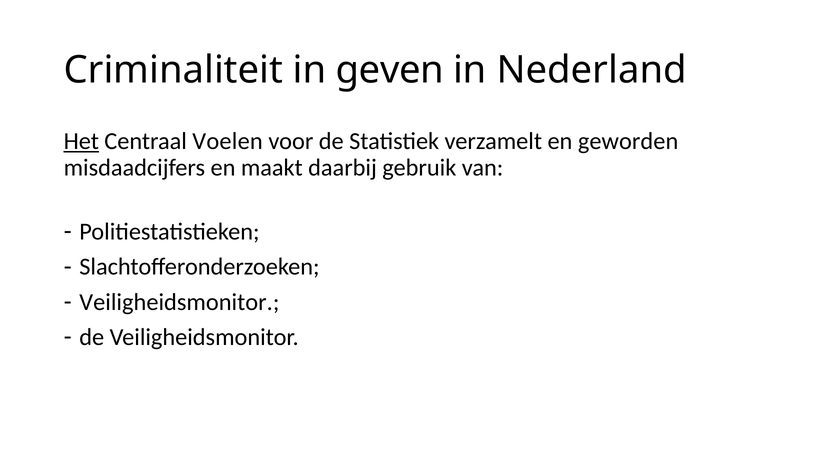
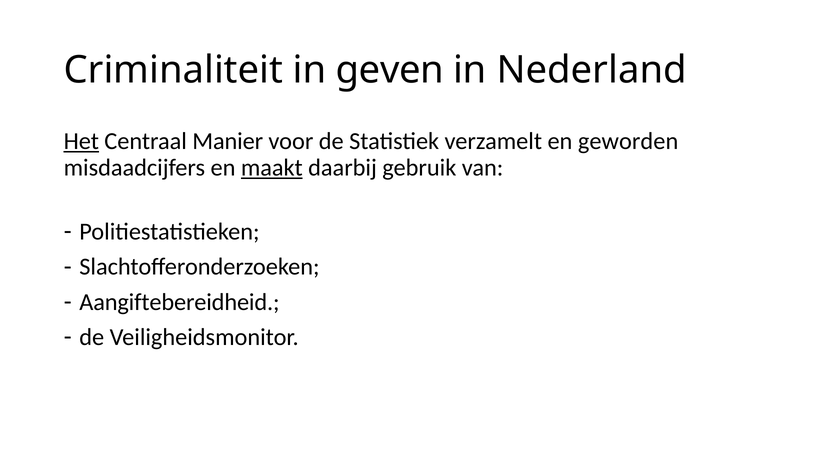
Voelen: Voelen -> Manier (228, 141)
maakt underline: none -> present (272, 167)
Veiligheidsmonitor: Veiligheidsmonitor -> Aangiftebereidheid (179, 302)
